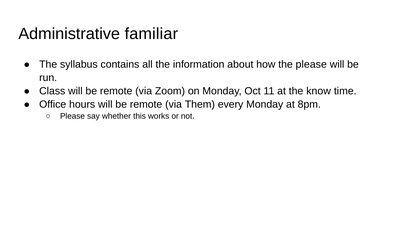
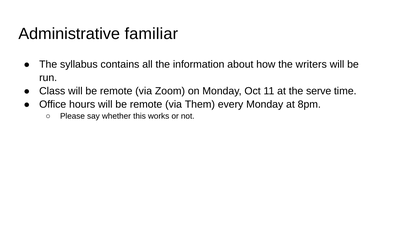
the please: please -> writers (311, 64)
know: know -> serve (319, 91)
